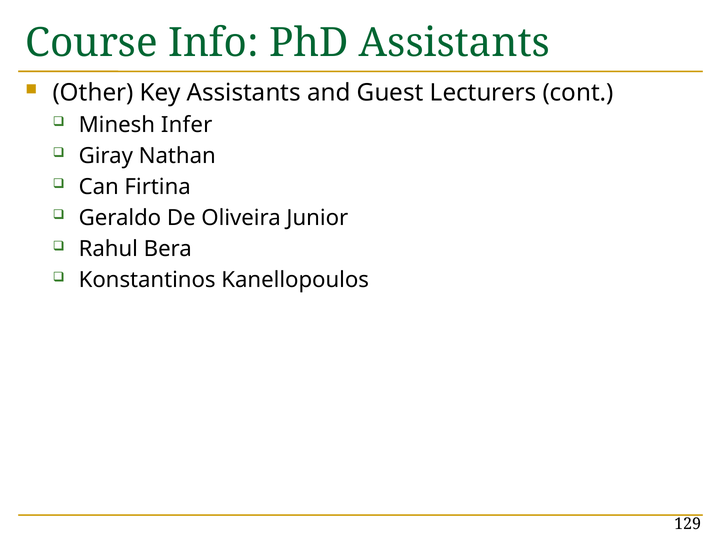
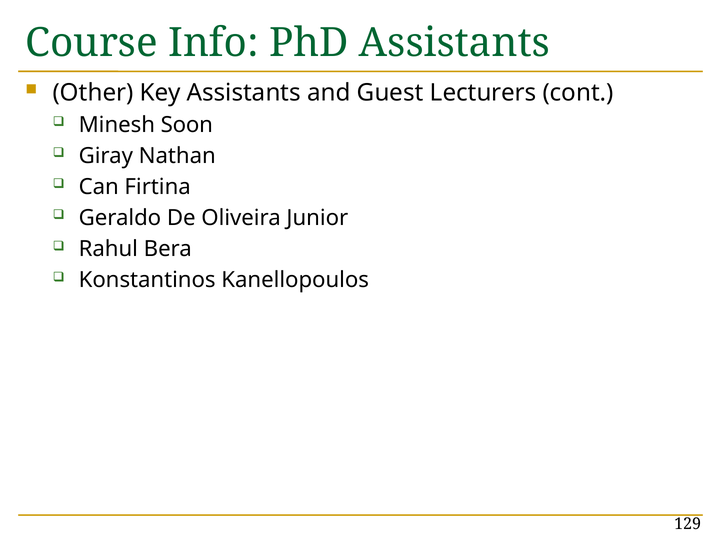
Infer: Infer -> Soon (187, 125)
